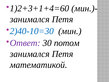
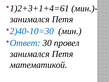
1)2+3+1+4=60: 1)2+3+1+4=60 -> 1)2+3+1+4=61 (39, 8)
Ответ colour: purple -> blue (25, 43)
потом: потом -> провел (67, 43)
